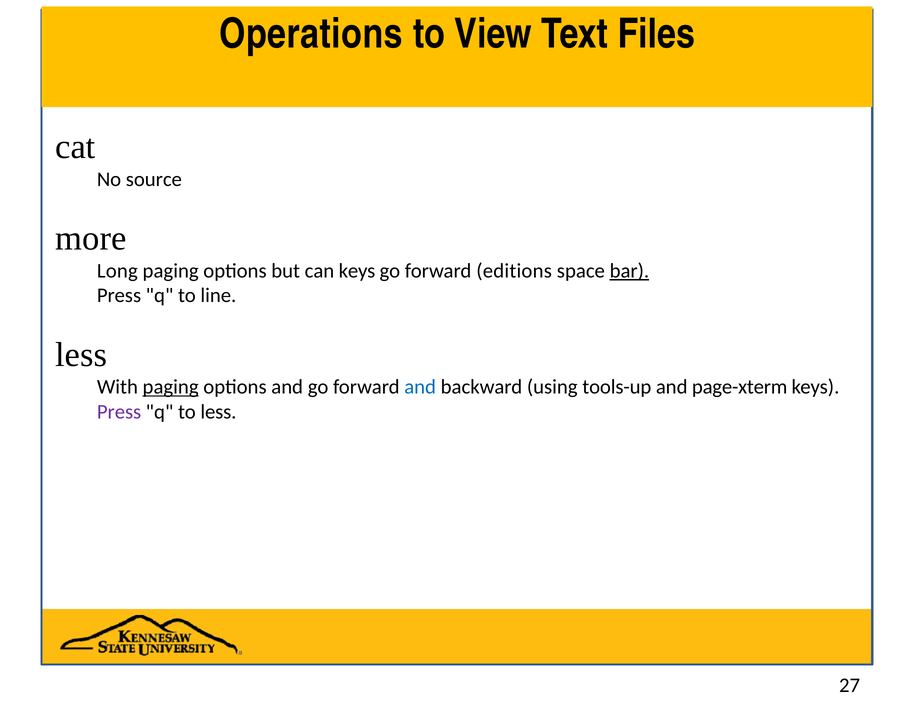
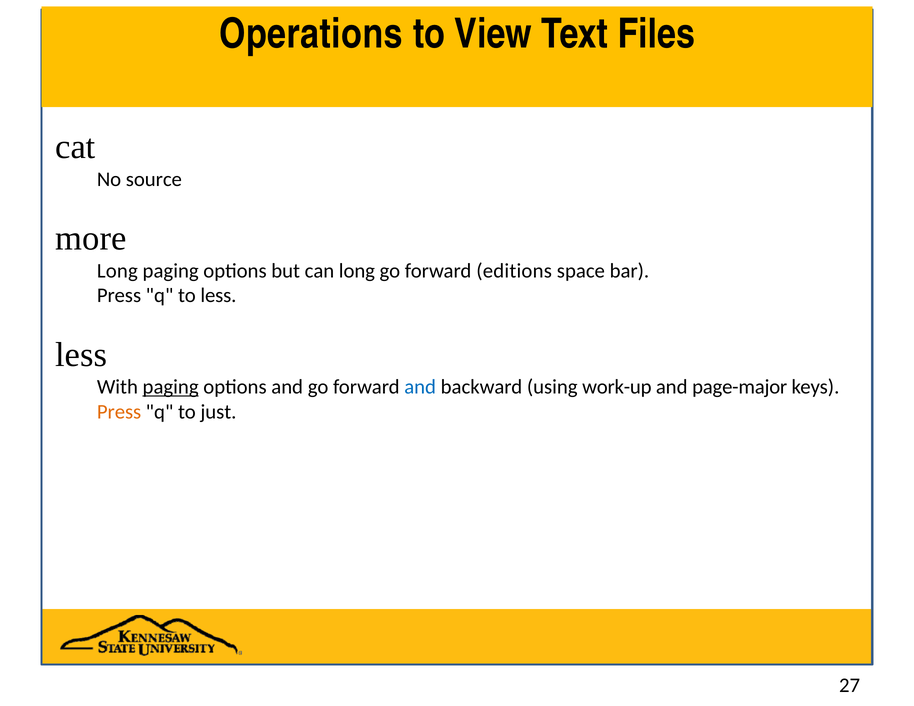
can keys: keys -> long (357, 271)
bar underline: present -> none (629, 271)
to line: line -> less (218, 296)
tools-up: tools-up -> work-up (617, 387)
page-xterm: page-xterm -> page-major (740, 387)
Press colour: purple -> orange (119, 412)
to less: less -> just (218, 412)
